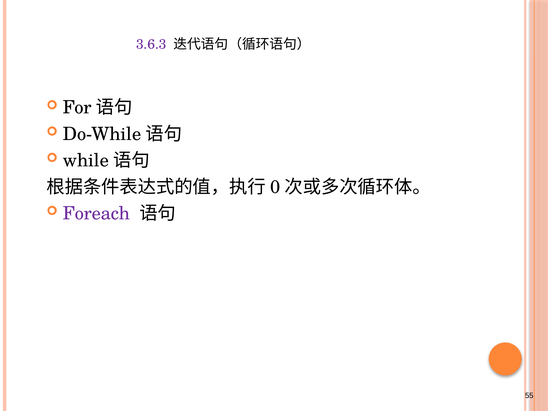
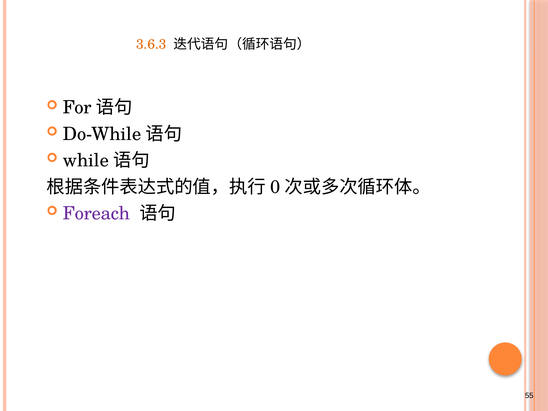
3.6.3 colour: purple -> orange (151, 44)
